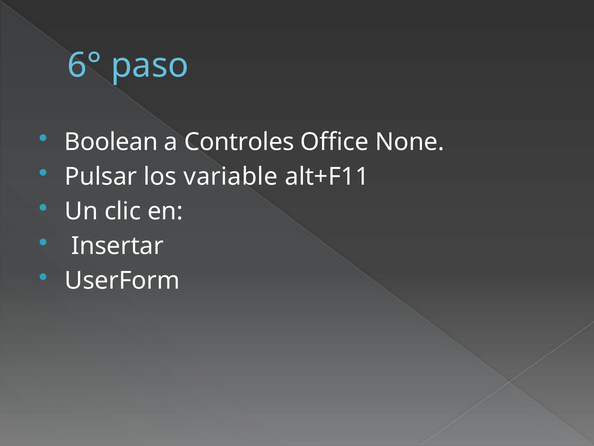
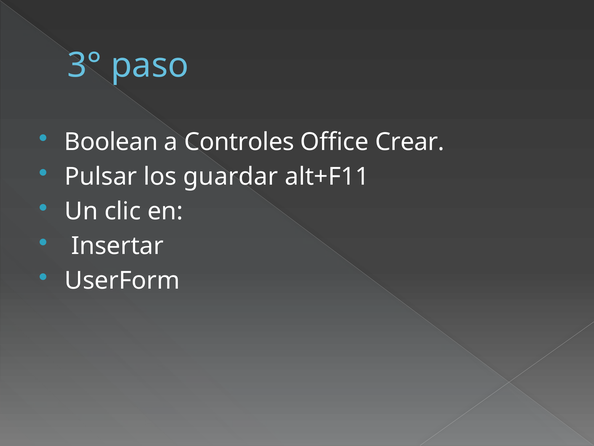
6°: 6° -> 3° (84, 65)
None: None -> Crear (410, 142)
variable: variable -> guardar (231, 176)
